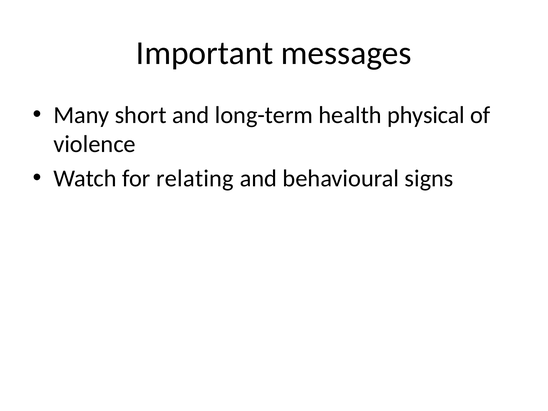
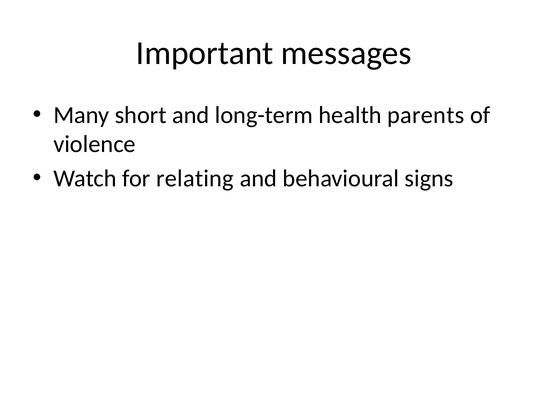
physical: physical -> parents (426, 115)
